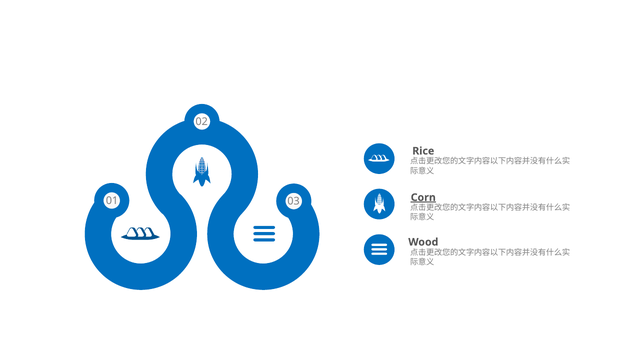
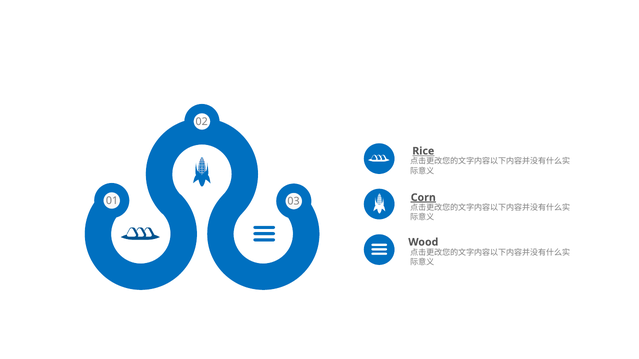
Rice underline: none -> present (423, 151)
